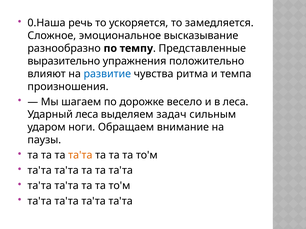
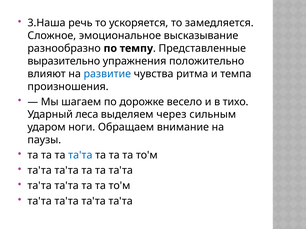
0.Наша: 0.Наша -> 3.Наша (47, 23)
в леса: леса -> тихо (236, 102)
задач: задач -> через (171, 115)
та'та colour: orange -> blue (80, 156)
